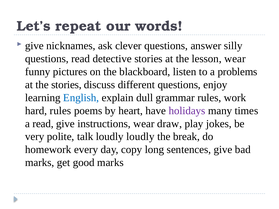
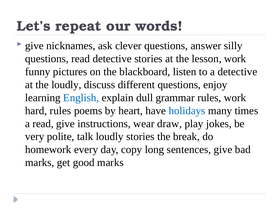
lesson wear: wear -> work (235, 59)
a problems: problems -> detective (237, 72)
the stories: stories -> loudly (66, 85)
holidays colour: purple -> blue (187, 111)
loudly loudly: loudly -> stories (140, 137)
